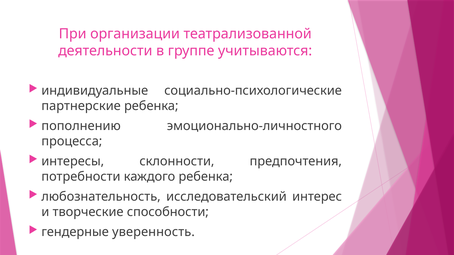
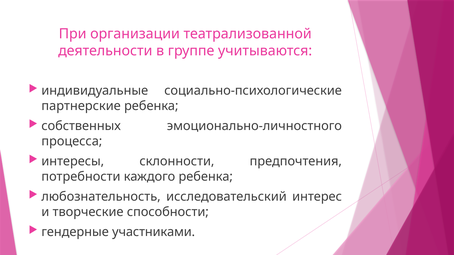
пополнению: пополнению -> собственных (81, 126)
уверенность: уверенность -> участниками (154, 232)
